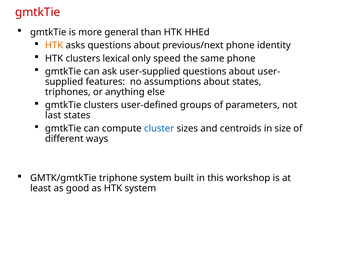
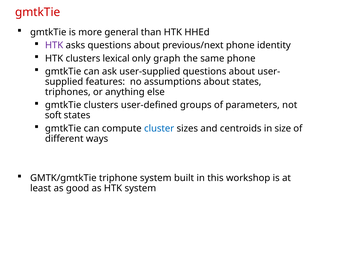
HTK colour: orange -> purple (54, 45)
speed: speed -> graph (167, 58)
last: last -> soft (53, 115)
